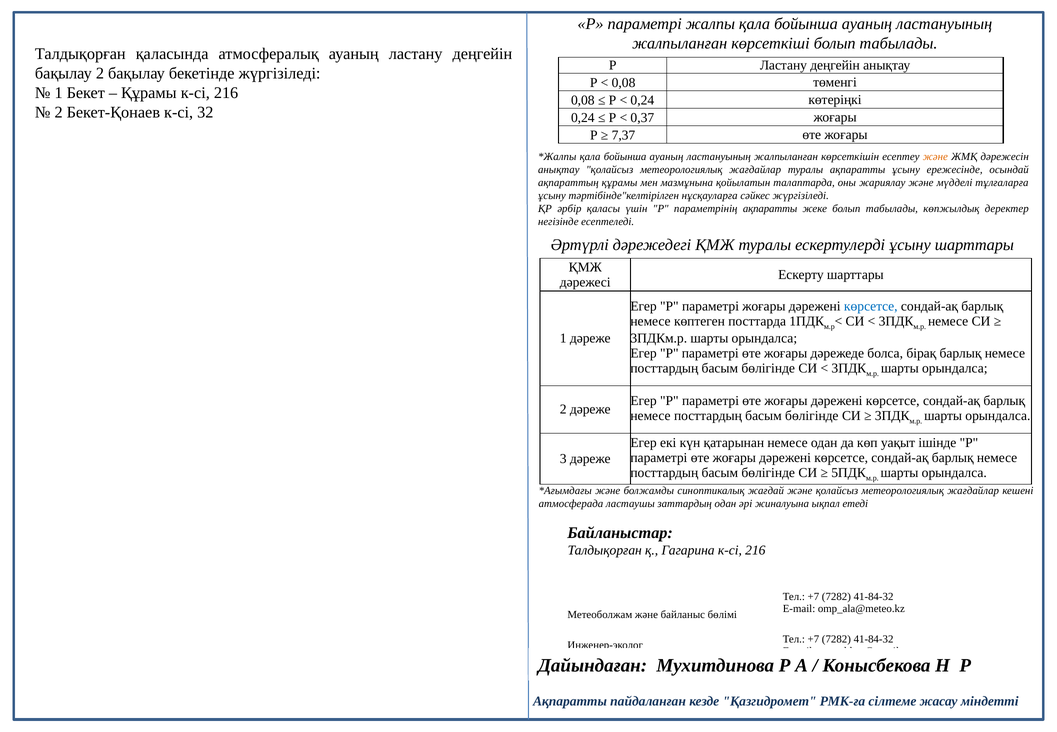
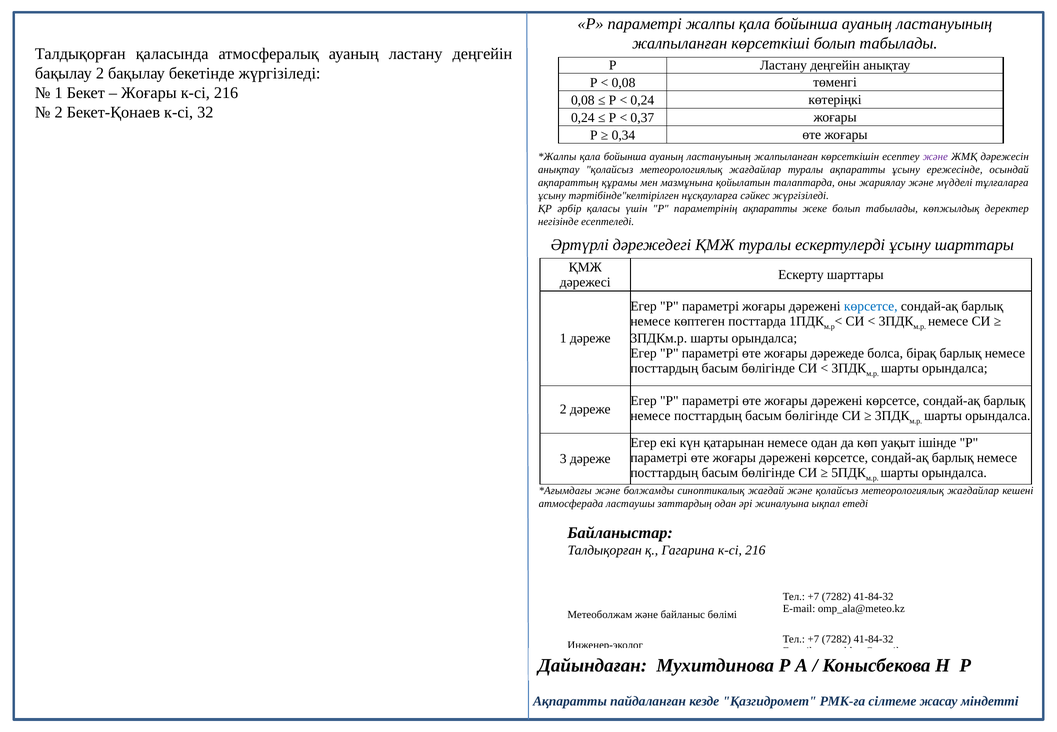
Құрамы: Құрамы -> Жоғары (149, 93)
7,37: 7,37 -> 0,34 (623, 135)
және colour: orange -> purple (935, 157)
